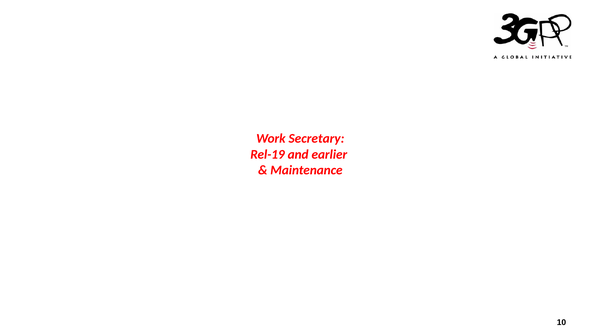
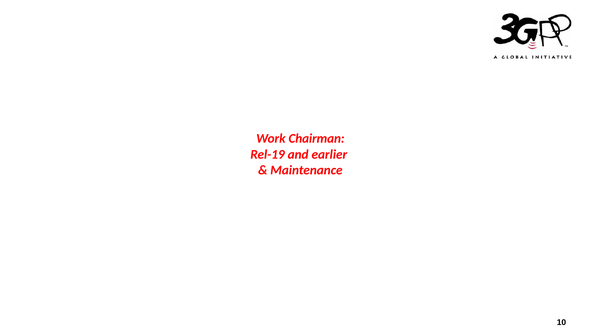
Secretary: Secretary -> Chairman (317, 139)
